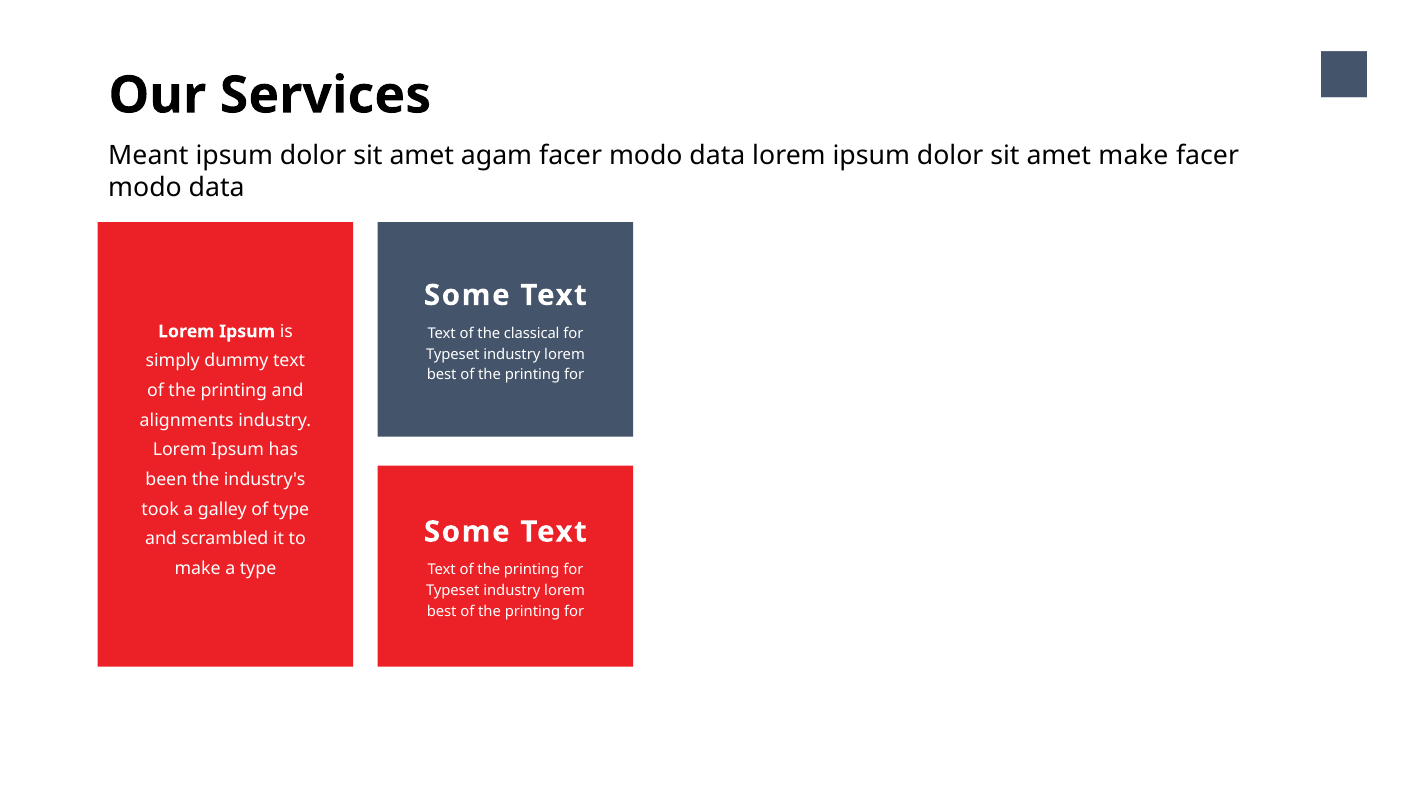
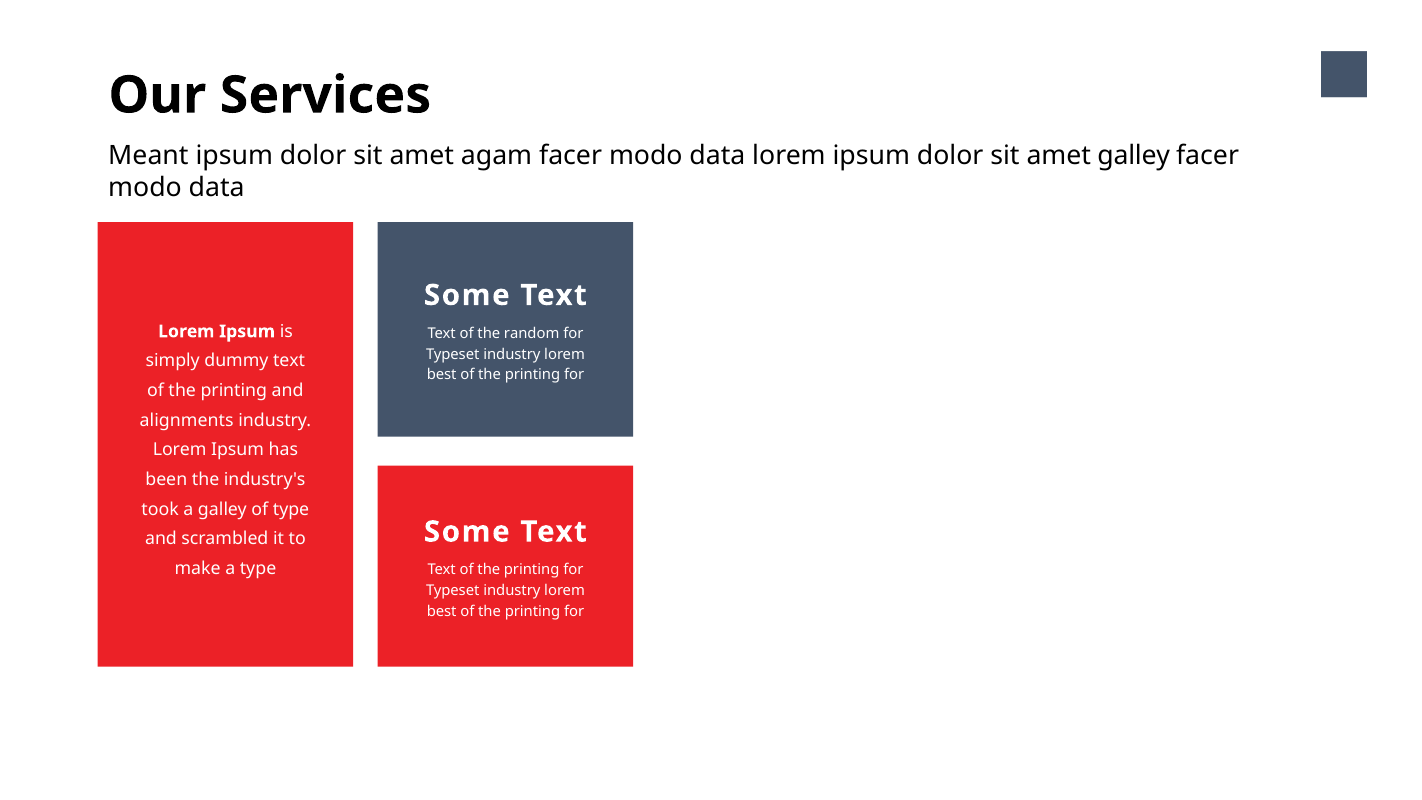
amet make: make -> galley (1134, 156)
classical: classical -> random (532, 333)
